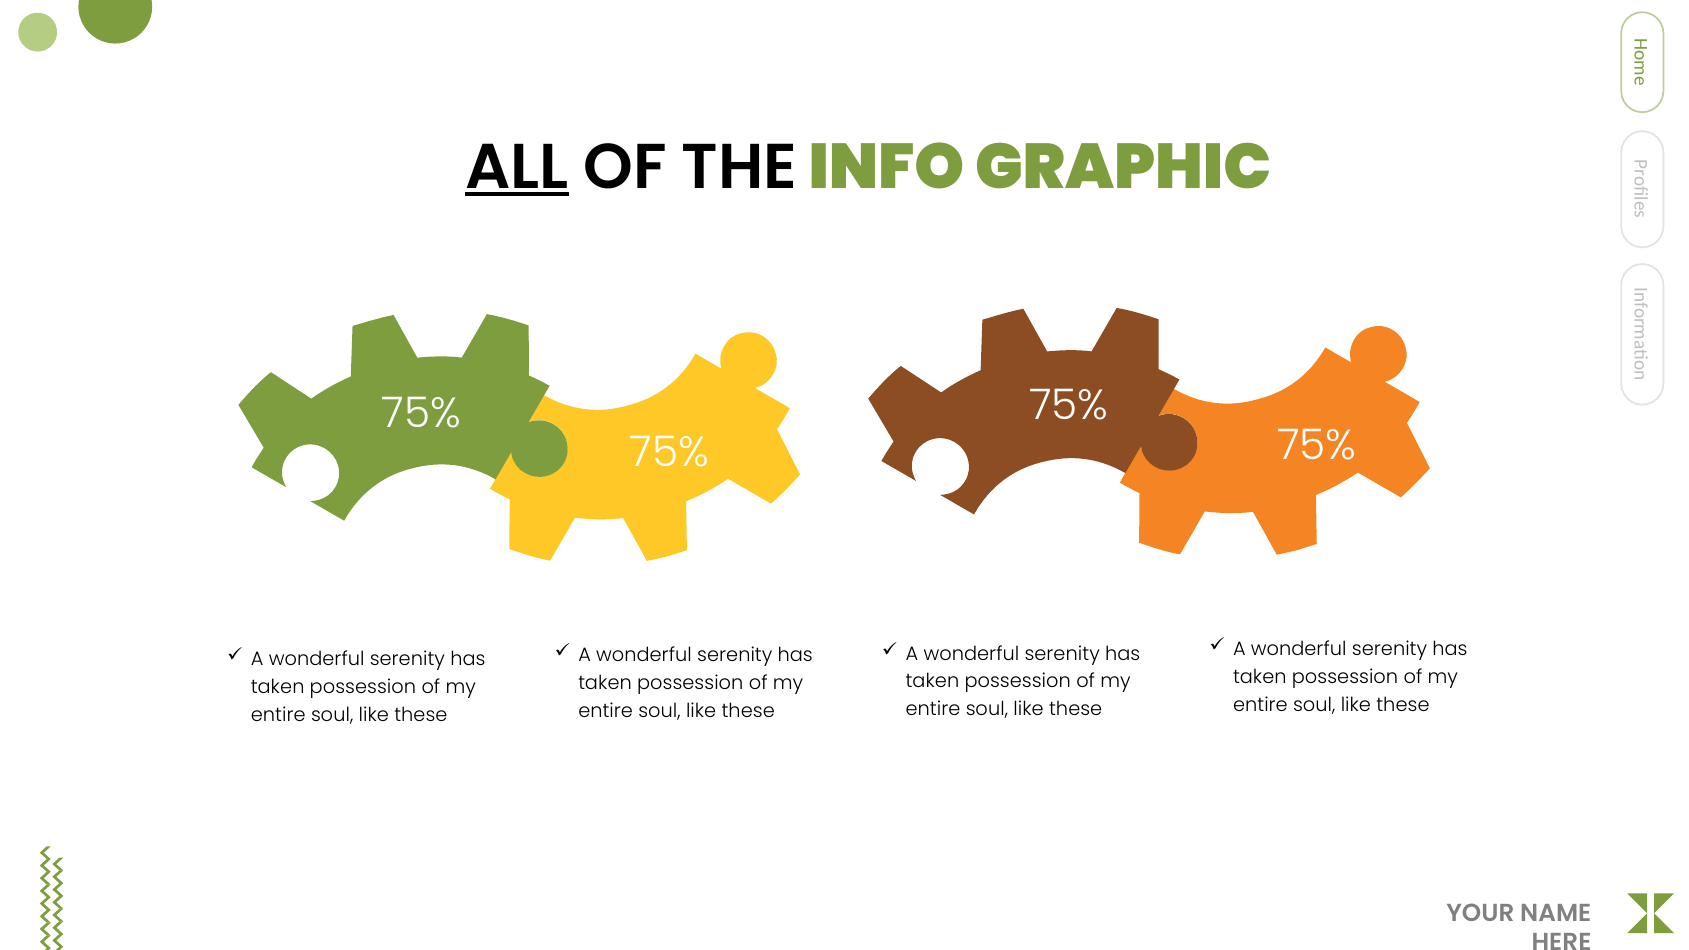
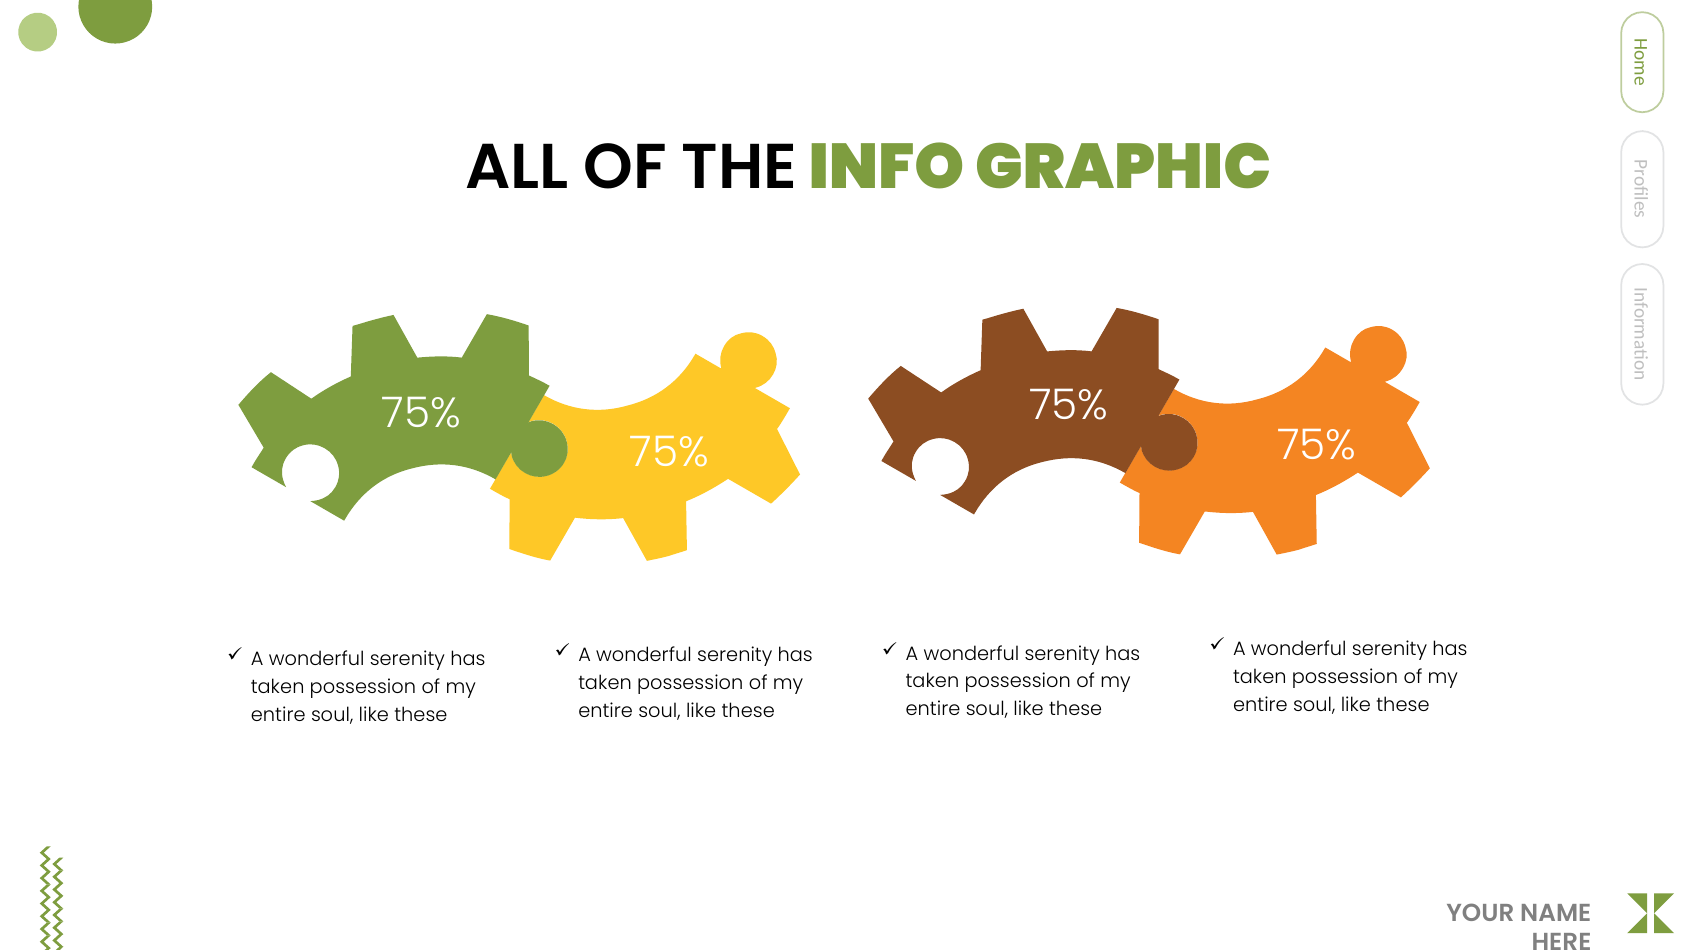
ALL underline: present -> none (517, 167)
